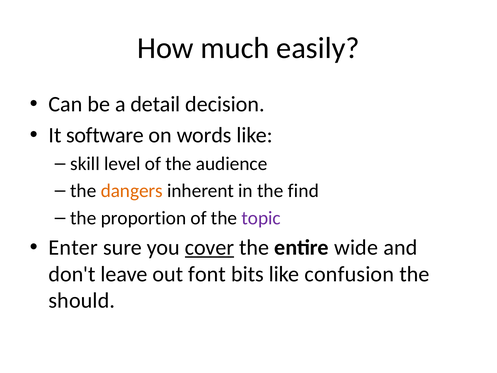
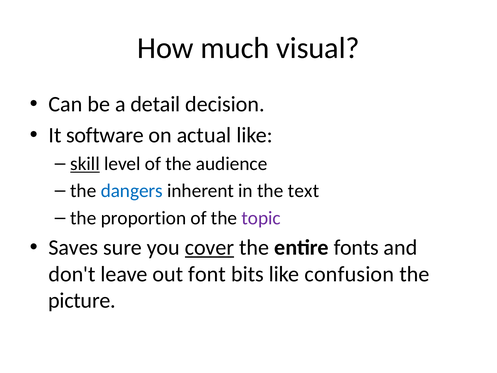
easily: easily -> visual (318, 48)
words: words -> actual (204, 135)
skill underline: none -> present (85, 164)
dangers colour: orange -> blue (132, 191)
find: find -> text (303, 191)
Enter: Enter -> Saves (73, 247)
wide: wide -> fonts (356, 247)
should: should -> picture (82, 300)
